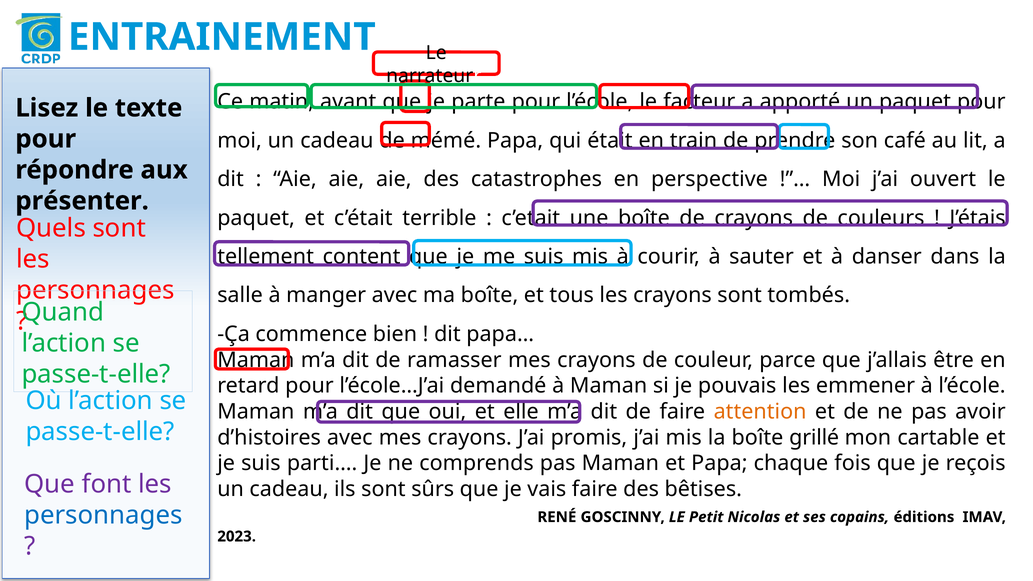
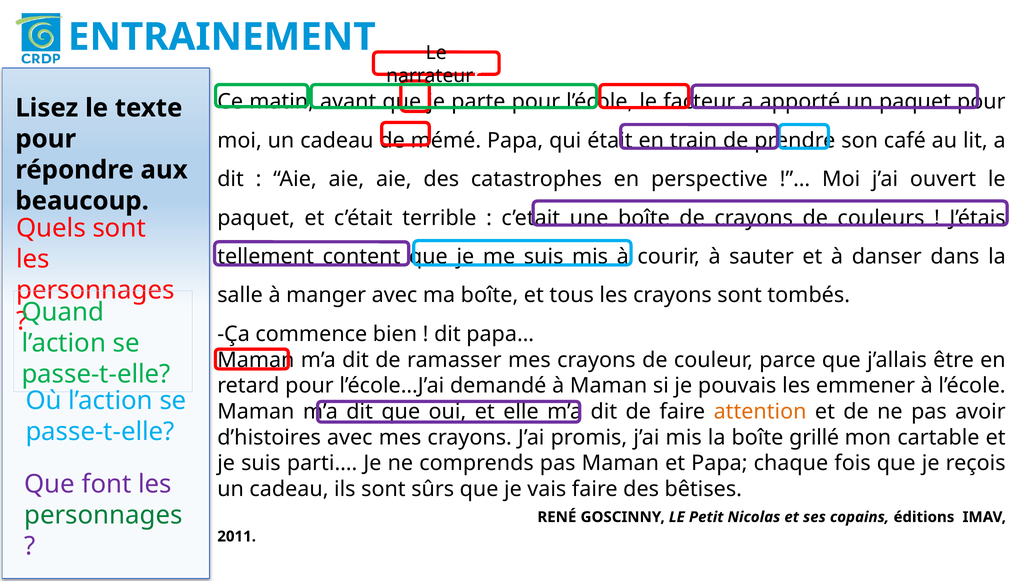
présenter: présenter -> beaucoup (82, 201)
personnages colour: blue -> green (103, 515)
2023: 2023 -> 2011 (237, 536)
